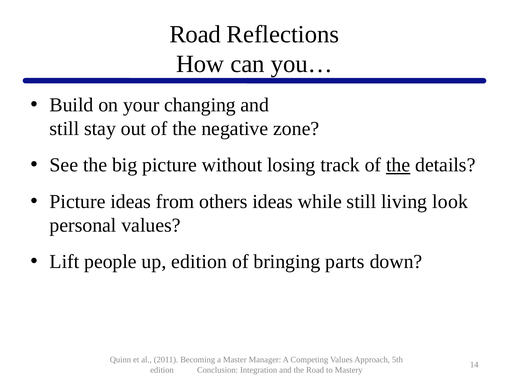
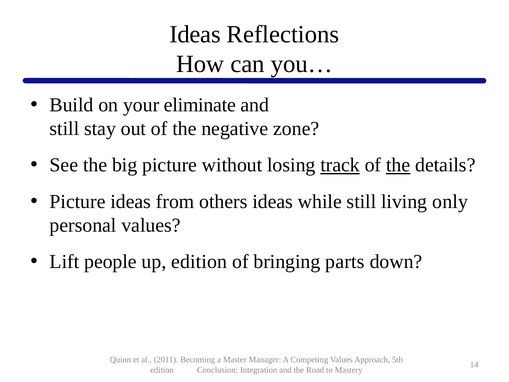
Road: Road -> Ideas (195, 34)
changing: changing -> eliminate (200, 105)
track underline: none -> present (340, 165)
look: look -> only (450, 201)
